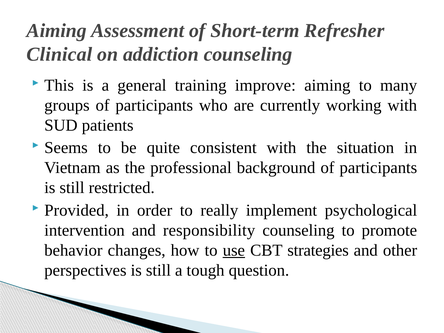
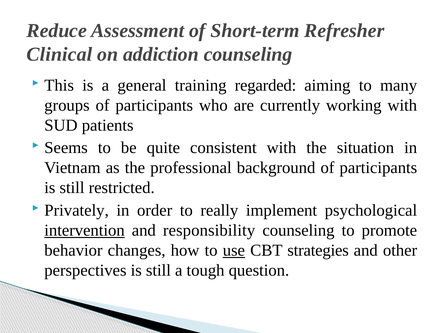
Aiming: Aiming -> Reduce (57, 31)
improve: improve -> regarded (265, 85)
Provided: Provided -> Privately (77, 210)
intervention underline: none -> present (85, 230)
